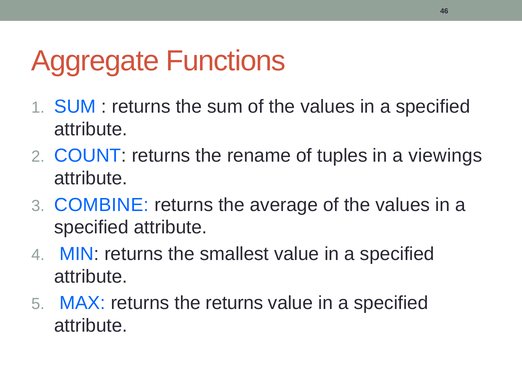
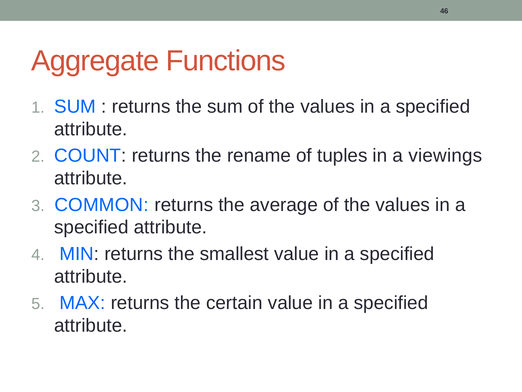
COMBINE: COMBINE -> COMMON (102, 205)
the returns: returns -> certain (234, 302)
